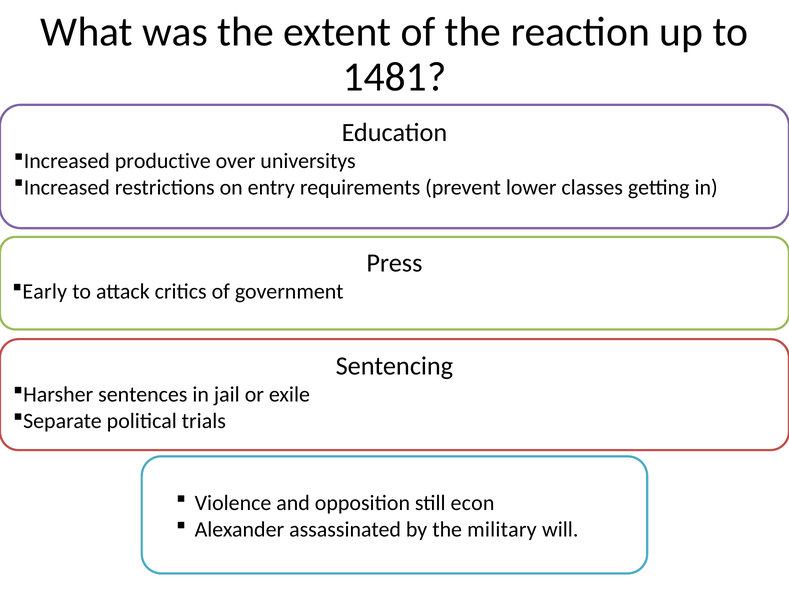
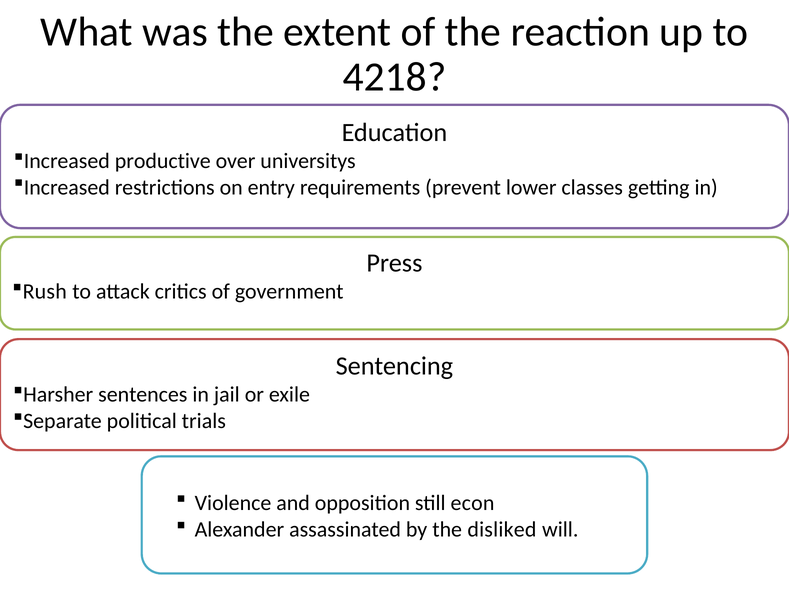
1481: 1481 -> 4218 (394, 77)
Early: Early -> Rush (45, 291)
military: military -> disliked (502, 529)
